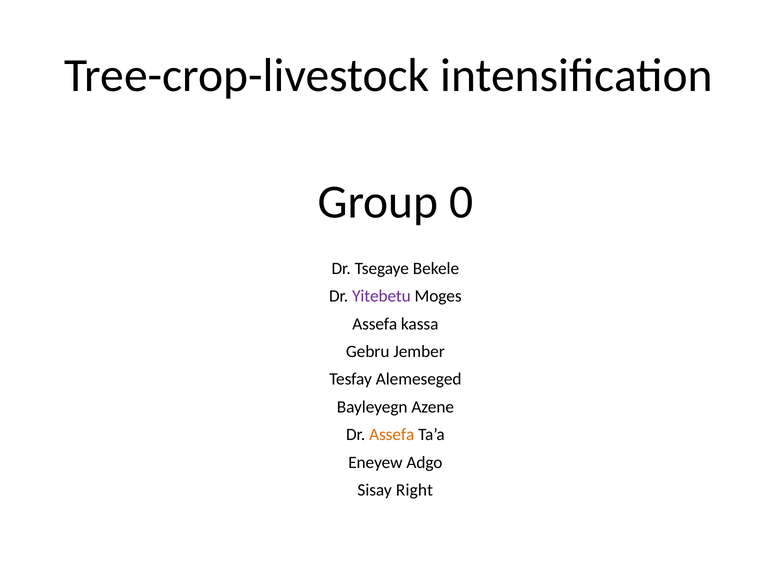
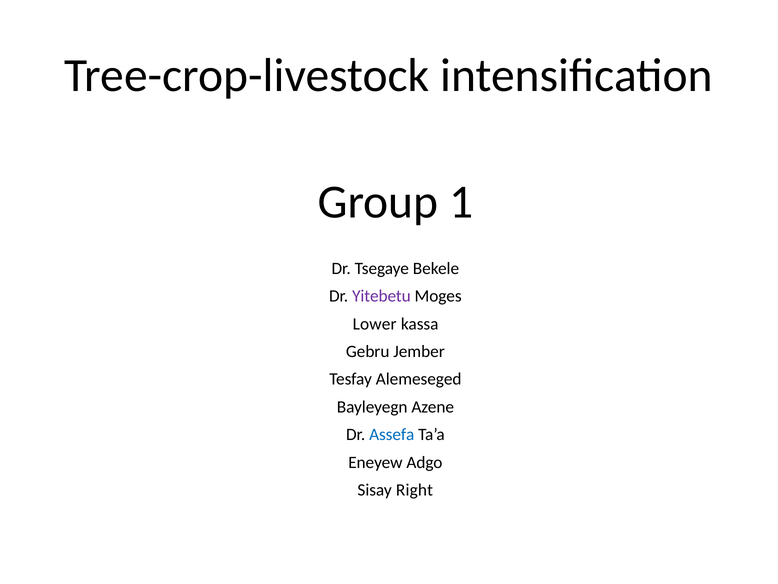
0: 0 -> 1 (461, 202)
Assefa: Assefa -> Lower (375, 324)
Assefa colour: orange -> blue (392, 434)
